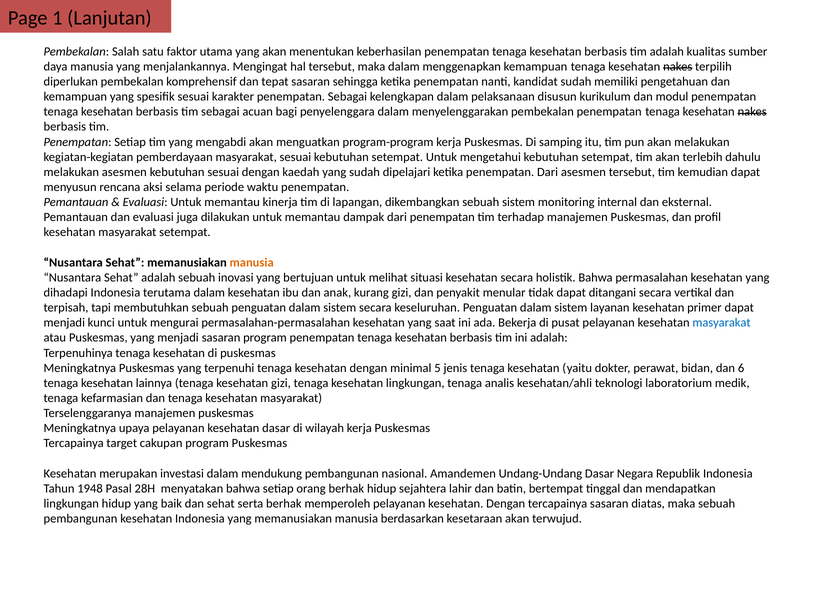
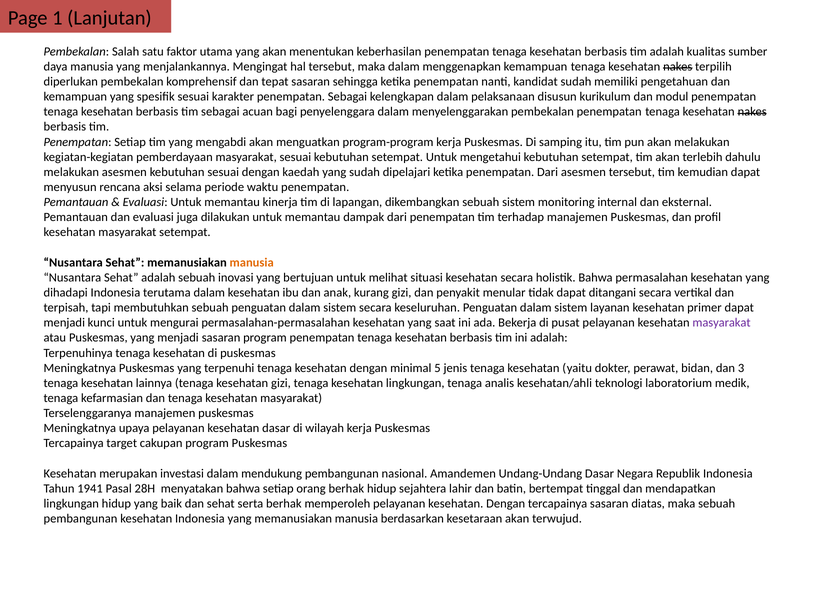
masyarakat colour: blue -> purple (722, 323)
6: 6 -> 3 (741, 368)
1948: 1948 -> 1941 (90, 488)
